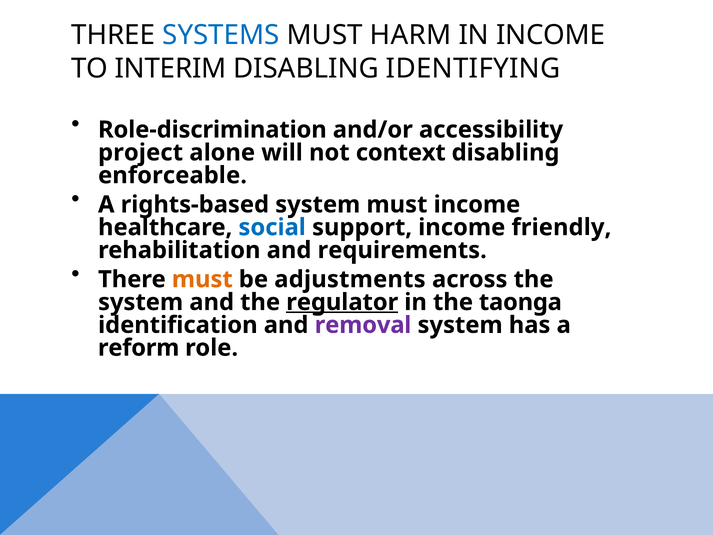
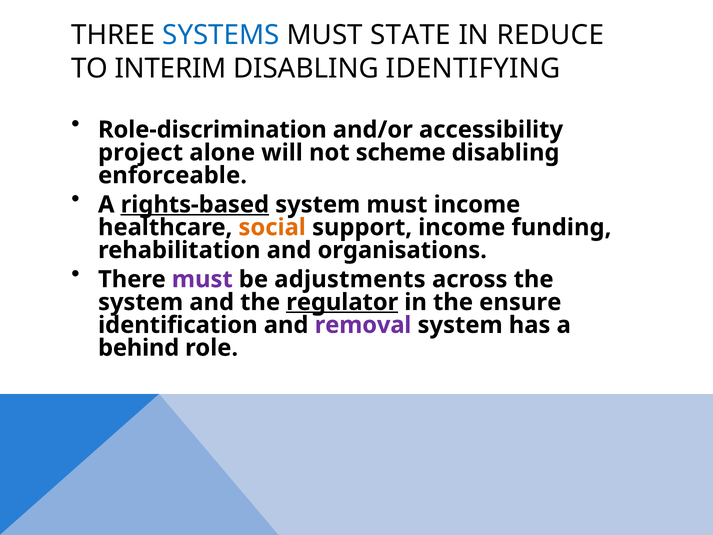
HARM: HARM -> STATE (411, 35)
IN INCOME: INCOME -> REDUCE (550, 35)
context: context -> scheme (401, 152)
rights-based underline: none -> present (195, 204)
social colour: blue -> orange (272, 227)
friendly: friendly -> funding (561, 227)
requirements: requirements -> organisations (402, 250)
must colour: orange -> purple (202, 279)
taonga: taonga -> ensure (520, 302)
reform: reform -> behind (139, 348)
